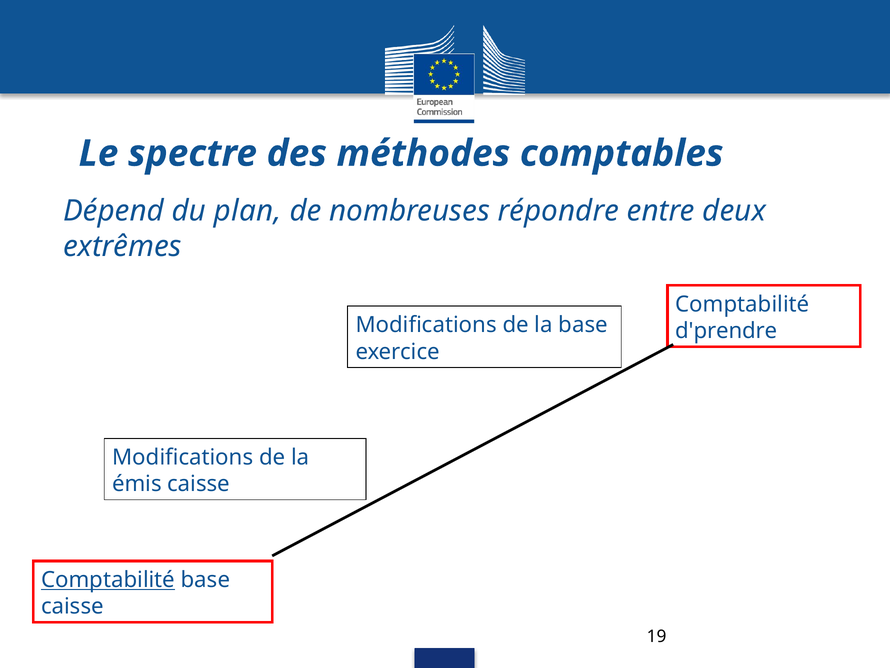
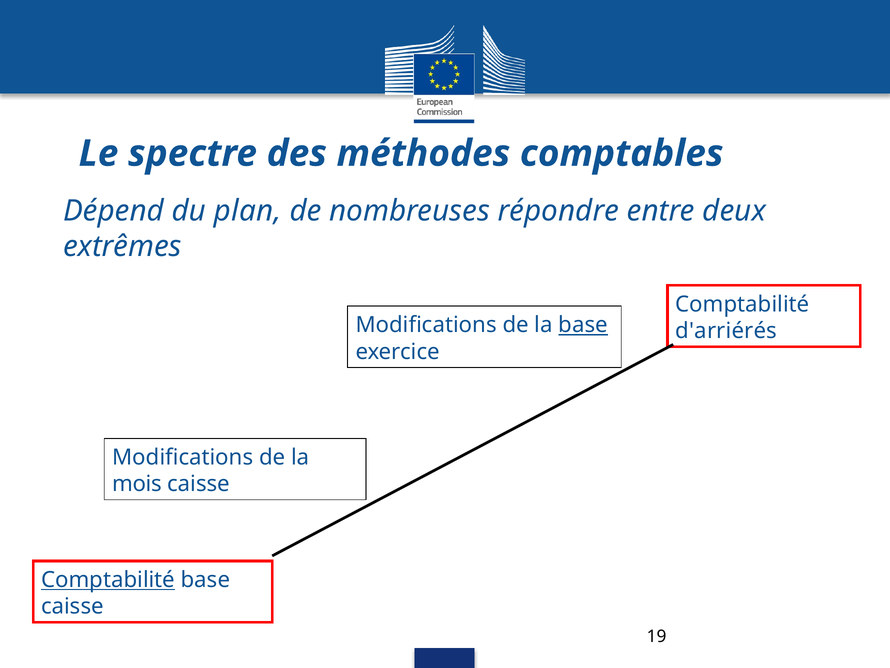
base underline: none -> present (583, 325)
d'prendre: d'prendre -> d'arriérés (726, 331)
émis: émis -> mois (137, 484)
